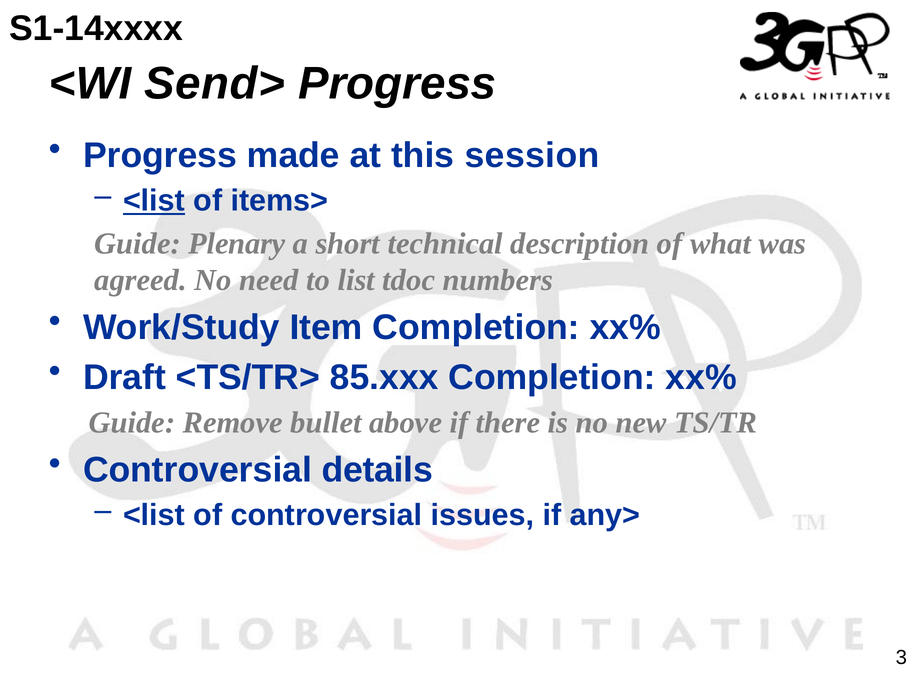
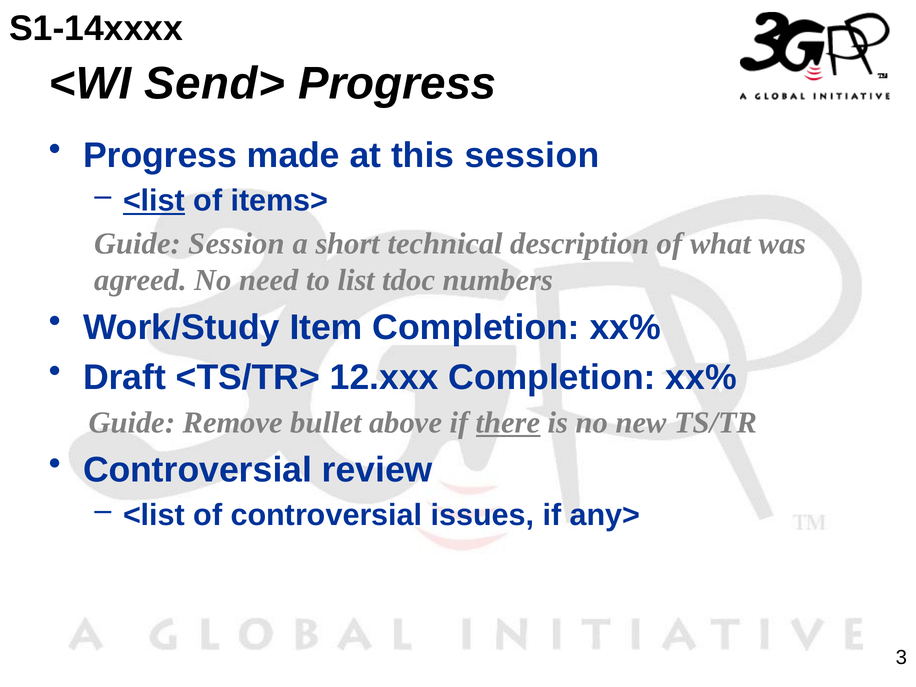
Guide Plenary: Plenary -> Session (237, 244)
85.xxx: 85.xxx -> 12.xxx (384, 377)
there underline: none -> present (508, 423)
details: details -> review (377, 470)
